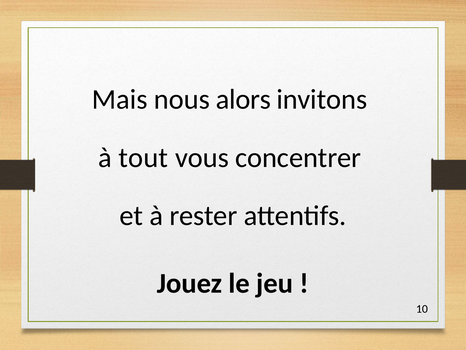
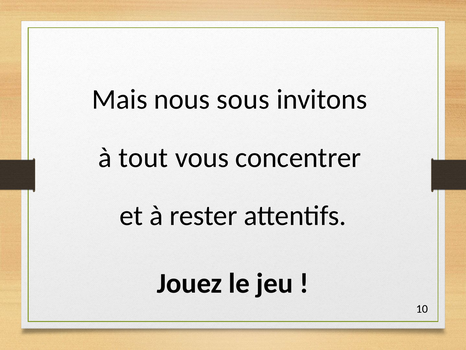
alors: alors -> sous (243, 99)
